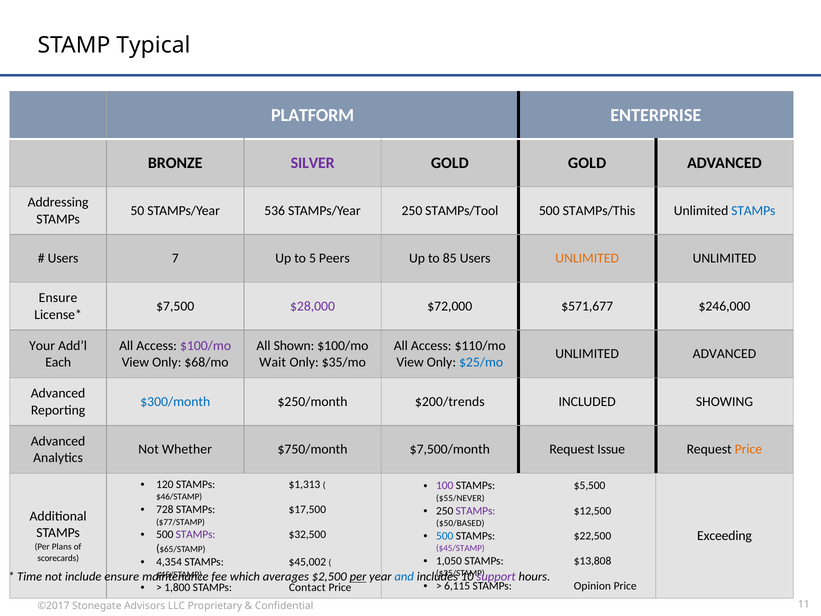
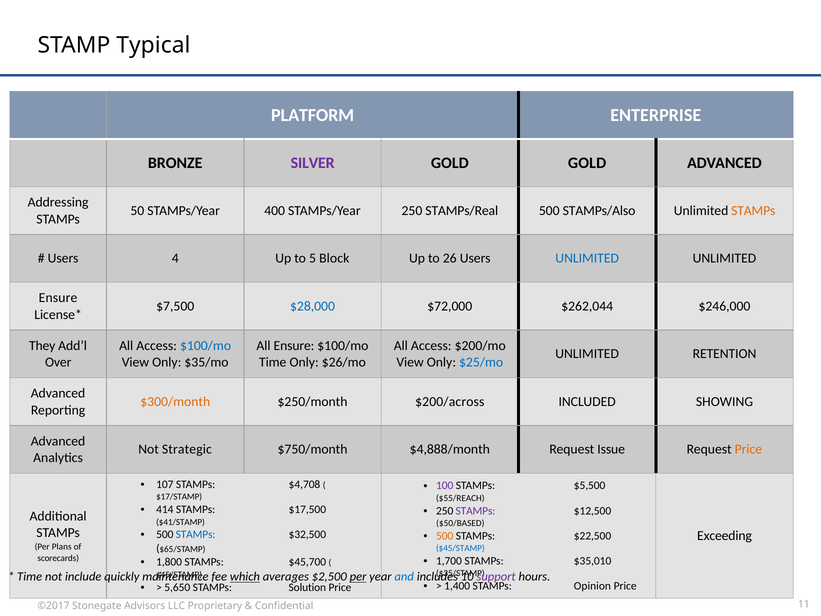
536: 536 -> 400 (275, 211)
STAMPs/Tool: STAMPs/Tool -> STAMPs/Real (462, 211)
STAMPs/This: STAMPs/This -> STAMPs/Also (599, 211)
STAMPs colour: blue -> orange (753, 211)
7: 7 -> 4 (175, 258)
Peers: Peers -> Block (334, 258)
85: 85 -> 26 (450, 258)
UNLIMITED colour: orange -> blue (587, 258)
$28,000 colour: purple -> blue (313, 306)
$571,677: $571,677 -> $262,044 (587, 306)
Your: Your -> They (42, 345)
$100/mo colour: purple -> blue (206, 345)
All Shown: Shown -> Ensure (294, 345)
$110/mo: $110/mo -> $200/mo (480, 345)
UNLIMITED ADVANCED: ADVANCED -> RETENTION (725, 354)
Each: Each -> Over (58, 362)
$68/mo: $68/mo -> $35/mo (206, 362)
Wait: Wait -> Time (273, 362)
$35/mo: $35/mo -> $26/mo (344, 362)
$300/month colour: blue -> orange (175, 402)
$200/trends: $200/trends -> $200/across (450, 402)
Whether: Whether -> Strategic (187, 449)
$7,500/month: $7,500/month -> $4,888/month (450, 449)
120: 120 -> 107 (165, 484)
$1,313: $1,313 -> $4,708 (304, 484)
$46/STAMP: $46/STAMP -> $17/STAMP (179, 497)
$55/NEVER: $55/NEVER -> $55/REACH (460, 498)
728: 728 -> 414 (165, 509)
$77/STAMP: $77/STAMP -> $41/STAMP (180, 522)
STAMPs colour: purple -> blue (196, 534)
500 colour: blue -> orange (445, 536)
$45/STAMP colour: purple -> blue (460, 548)
1,050: 1,050 -> 1,700 (449, 561)
$13,808: $13,808 -> $35,010 (593, 561)
4,354: 4,354 -> 1,800 (169, 562)
$45,002: $45,002 -> $45,700 (307, 562)
include ensure: ensure -> quickly (122, 577)
which underline: none -> present (245, 577)
6,115: 6,115 -> 1,400 (457, 586)
1,800: 1,800 -> 5,650 (177, 587)
Contact: Contact -> Solution (307, 587)
